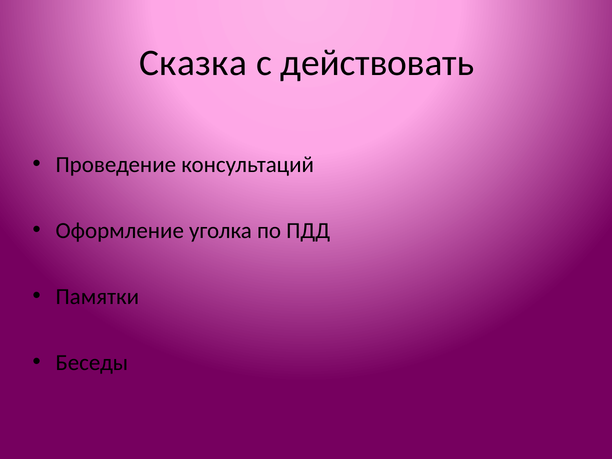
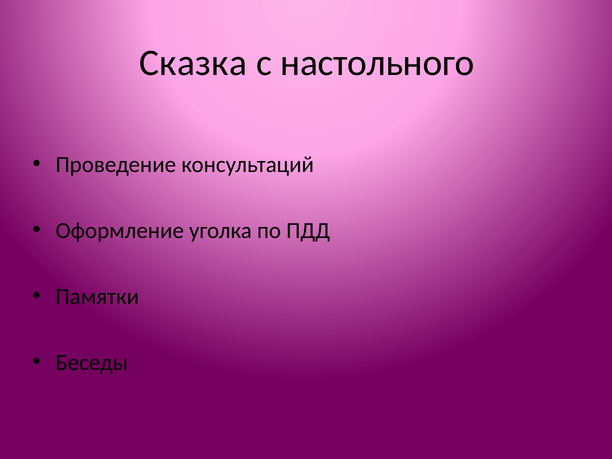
действовать: действовать -> настольного (377, 63)
